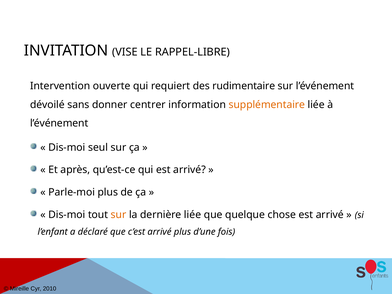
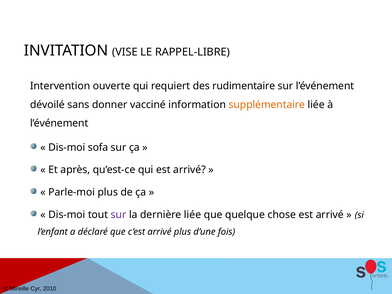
centrer: centrer -> vacciné (148, 105)
seul: seul -> sofa (98, 147)
sur colour: orange -> purple (119, 215)
